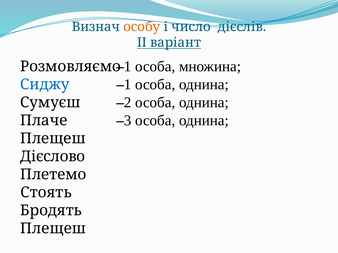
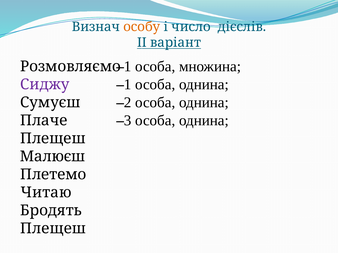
Сиджу colour: blue -> purple (45, 85)
Дієслово: Дієслово -> Малюєш (53, 157)
Стоять: Стоять -> Читаю (46, 193)
